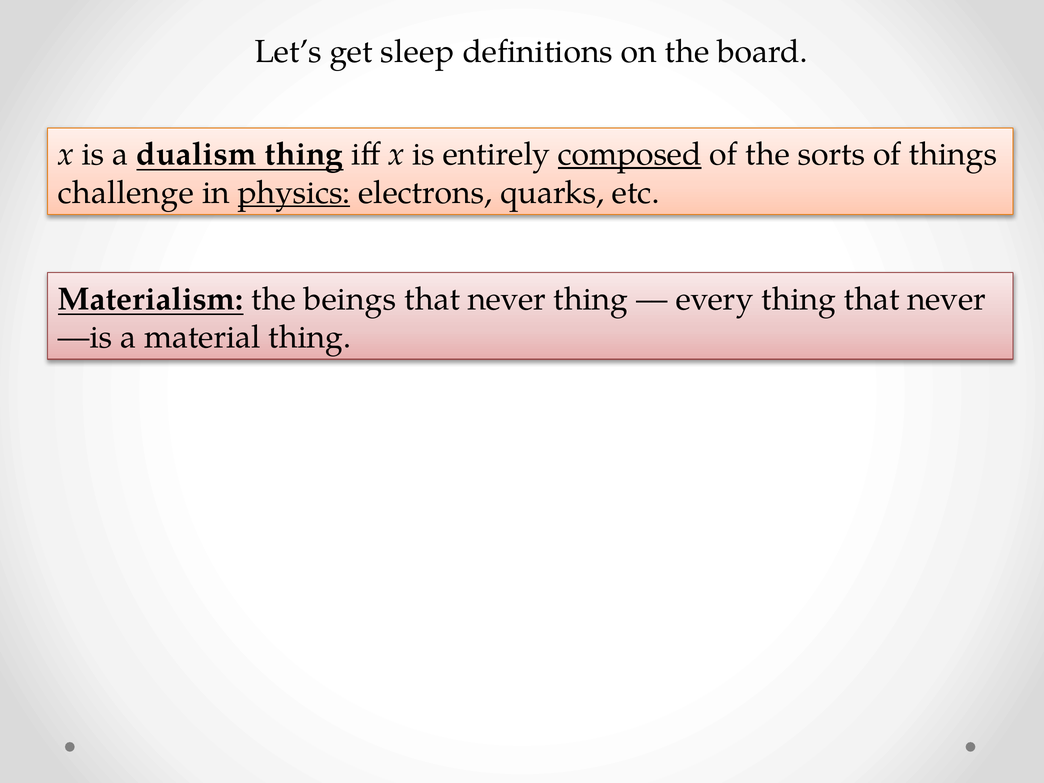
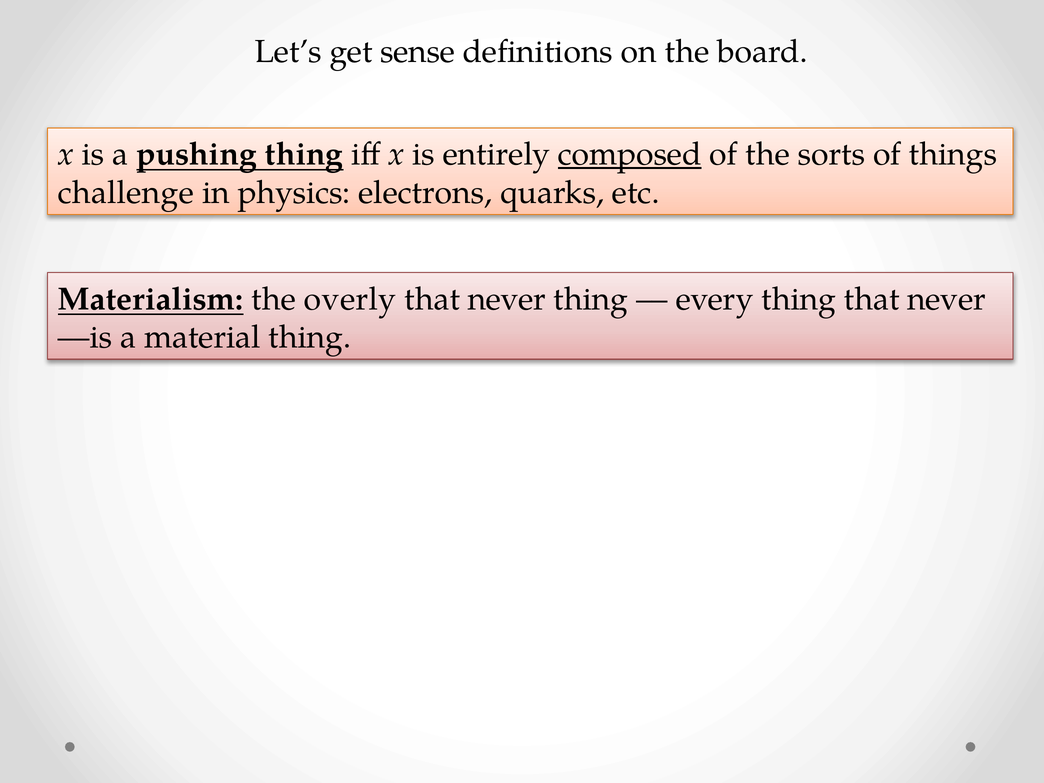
sleep: sleep -> sense (418, 52)
dualism: dualism -> pushing (197, 154)
physics underline: present -> none (294, 193)
beings: beings -> overly (350, 299)
